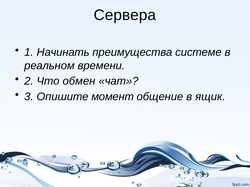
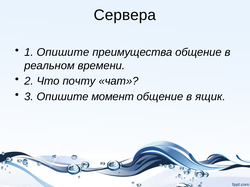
1 Начинать: Начинать -> Опишите (63, 52)
преимущества системе: системе -> общение (198, 52)
обмен: обмен -> почту (79, 81)
